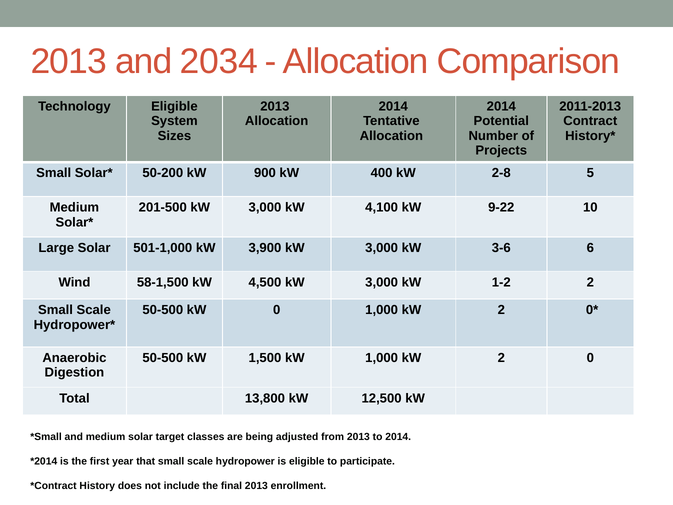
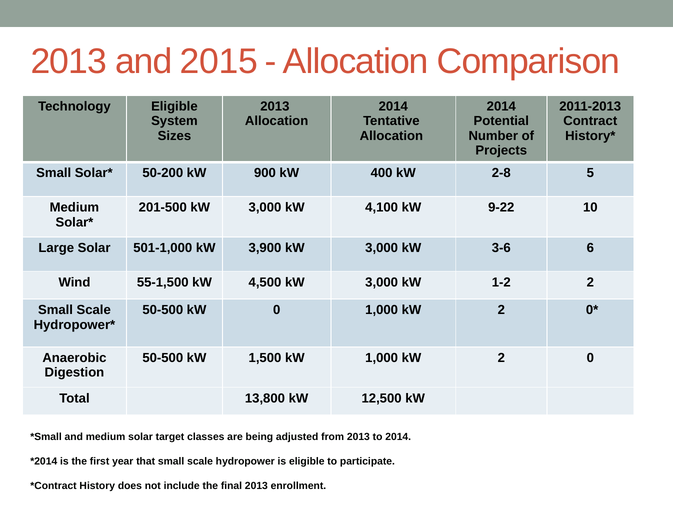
2034: 2034 -> 2015 (219, 61)
58-1,500: 58-1,500 -> 55-1,500 (163, 282)
